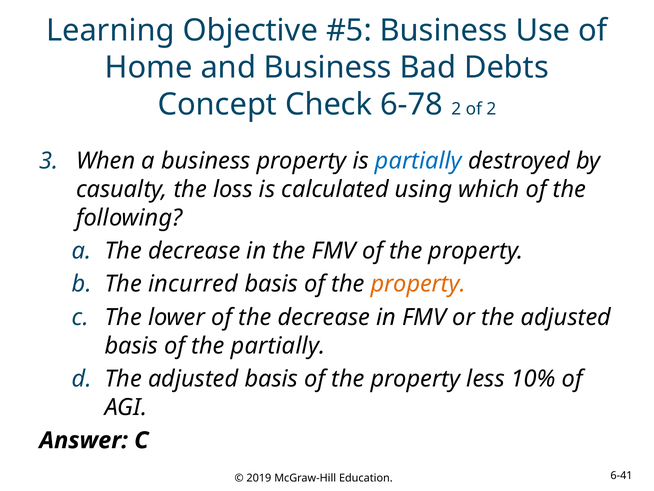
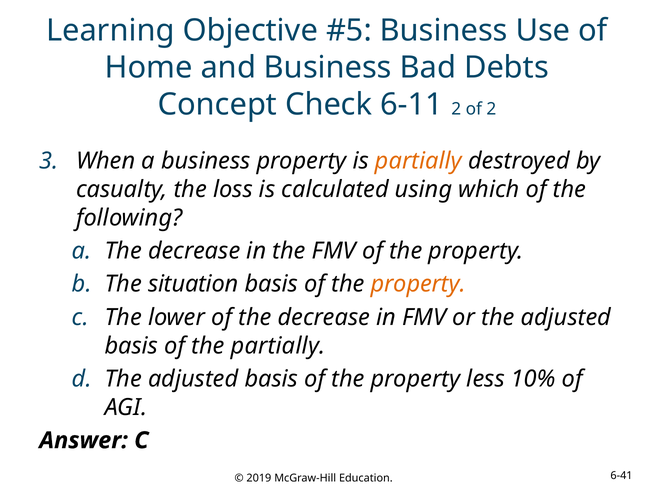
6-78: 6-78 -> 6-11 (412, 104)
partially colour: blue -> orange (419, 161)
incurred: incurred -> situation (193, 284)
